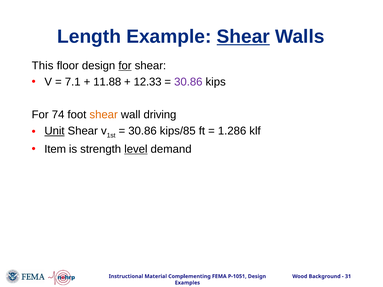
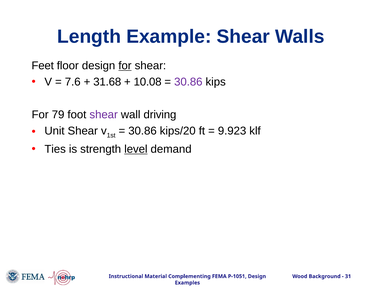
Shear underline: present -> none (243, 37)
This: This -> Feet (43, 66)
7.1: 7.1 -> 7.6 (73, 82)
11.88: 11.88 -> 31.68 (107, 82)
12.33: 12.33 -> 10.08 (148, 82)
74: 74 -> 79 (58, 115)
shear colour: orange -> purple (104, 115)
Unit underline: present -> none (55, 131)
kips/85: kips/85 -> kips/20 (178, 131)
1.286: 1.286 -> 9.923 (232, 131)
Item: Item -> Ties (55, 149)
